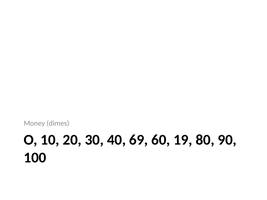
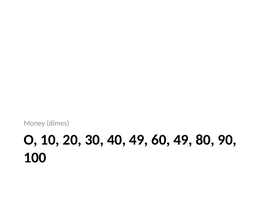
40 69: 69 -> 49 (139, 140)
60 19: 19 -> 49 (183, 140)
